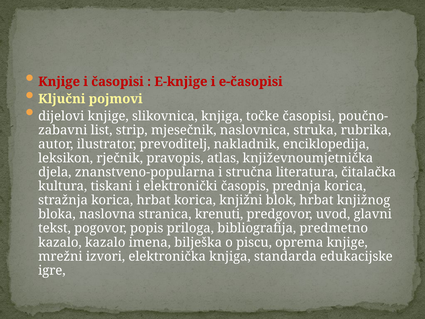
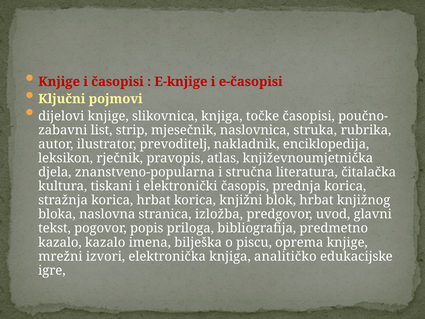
krenuti: krenuti -> izložba (219, 214)
standarda: standarda -> analitičko (285, 256)
